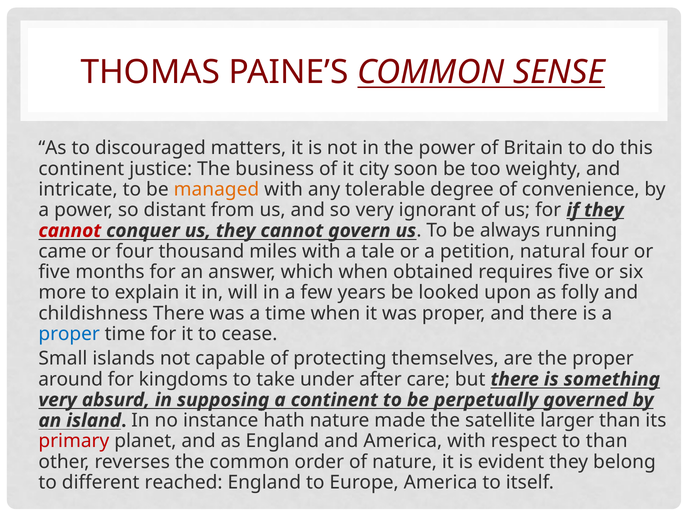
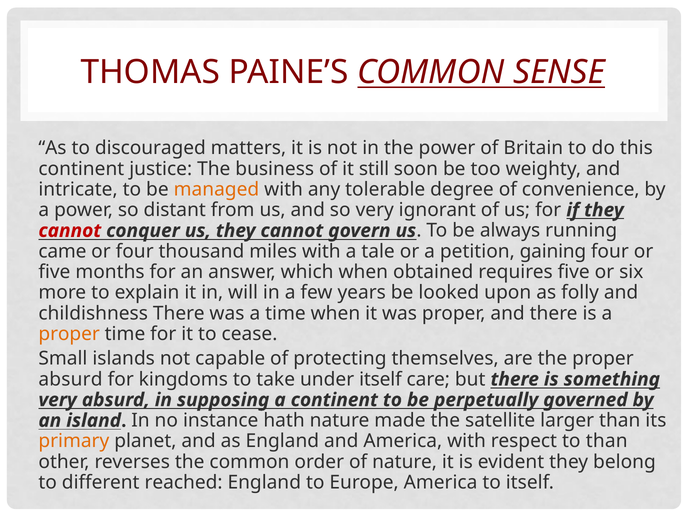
city: city -> still (374, 169)
natural: natural -> gaining (553, 251)
proper colour: blue -> orange (69, 334)
around: around -> absurd (70, 379)
under after: after -> itself (380, 379)
primary colour: red -> orange (74, 441)
